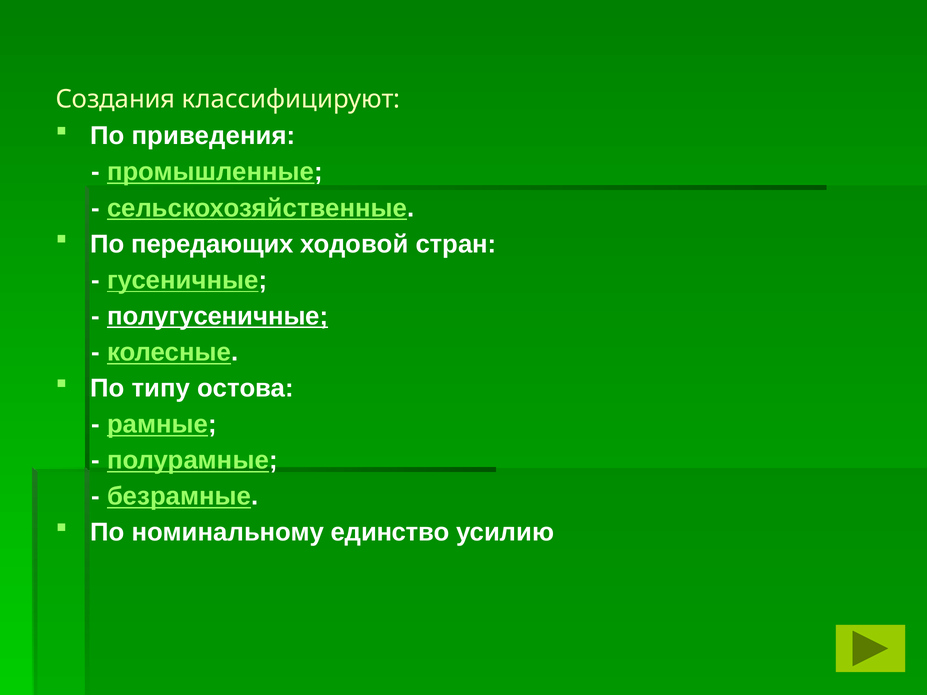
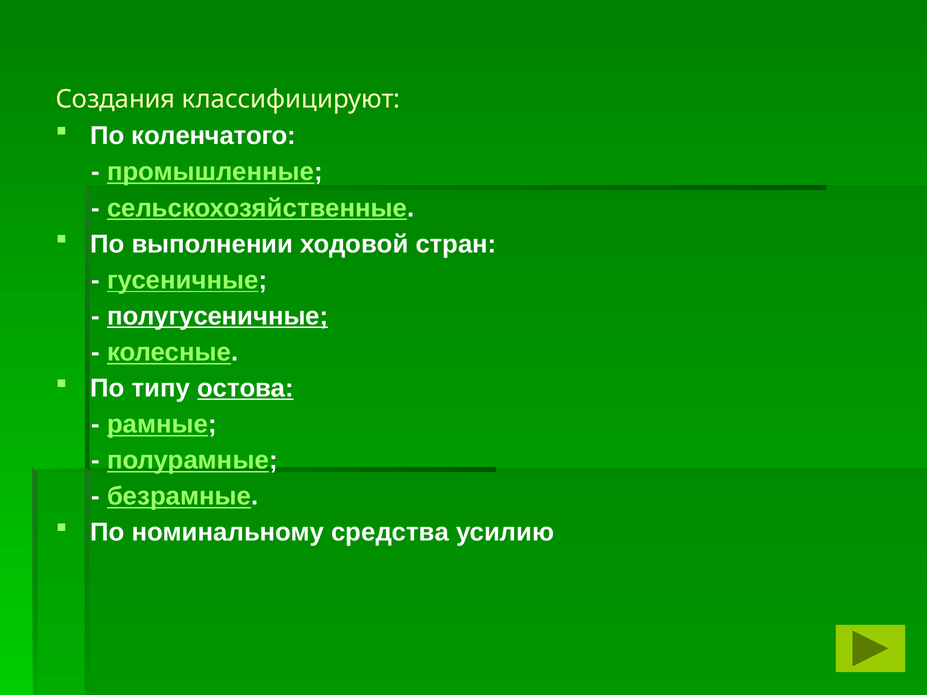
приведения: приведения -> коленчатого (214, 136)
передающих: передающих -> выполнении (212, 244)
остова underline: none -> present (246, 388)
единство: единство -> средства (390, 533)
